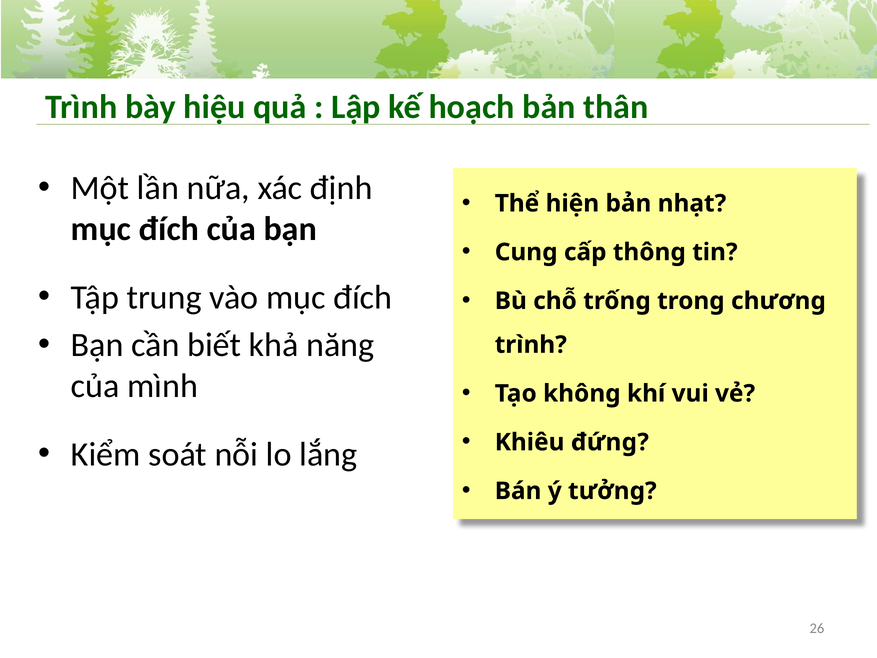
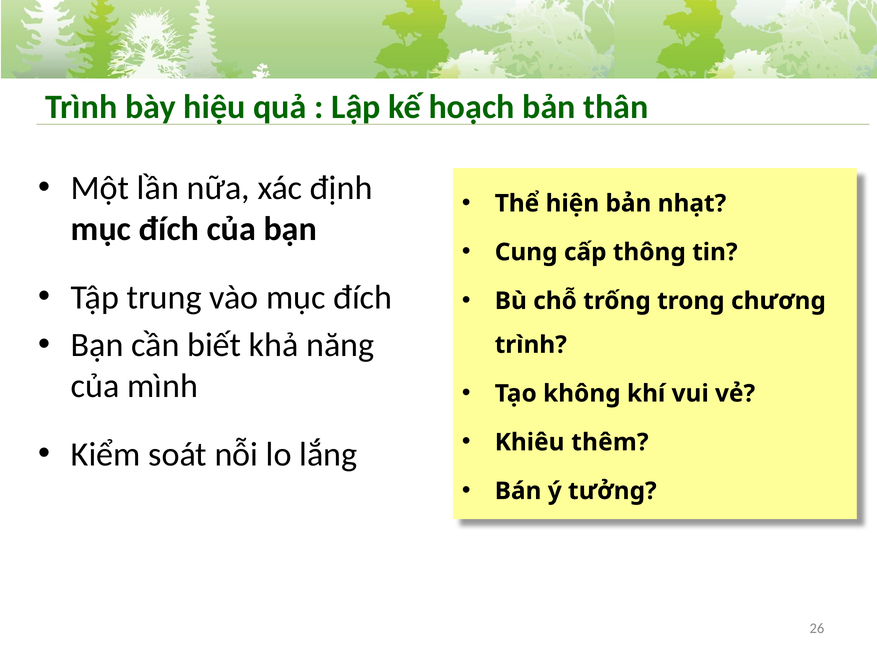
đứng: đứng -> thêm (610, 442)
